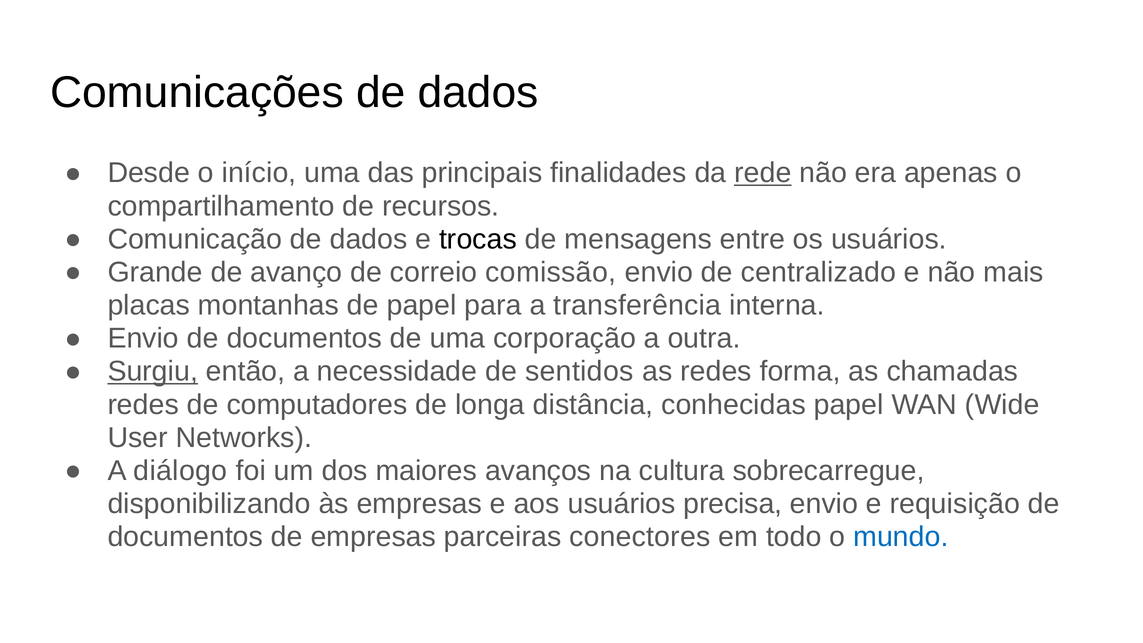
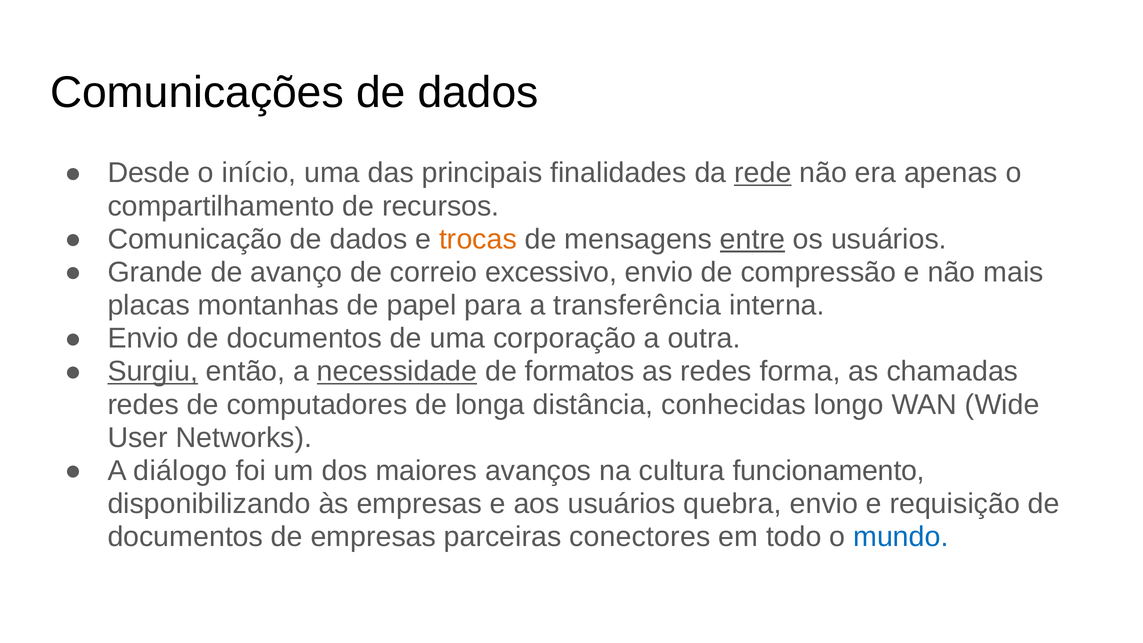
trocas colour: black -> orange (478, 239)
entre underline: none -> present (753, 239)
comissão: comissão -> excessivo (551, 272)
centralizado: centralizado -> compressão (818, 272)
necessidade underline: none -> present (397, 371)
sentidos: sentidos -> formatos (580, 371)
conhecidas papel: papel -> longo (849, 405)
sobrecarregue: sobrecarregue -> funcionamento (829, 471)
precisa: precisa -> quebra (733, 504)
